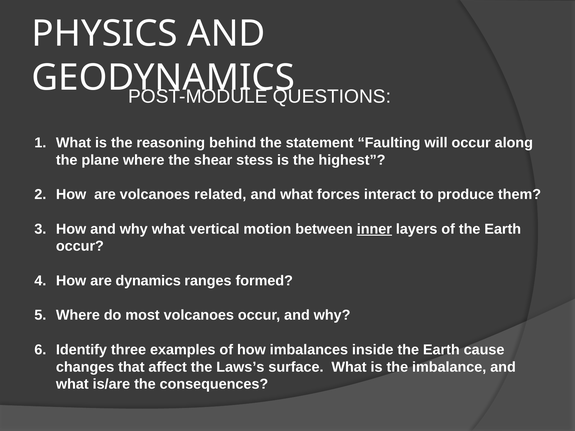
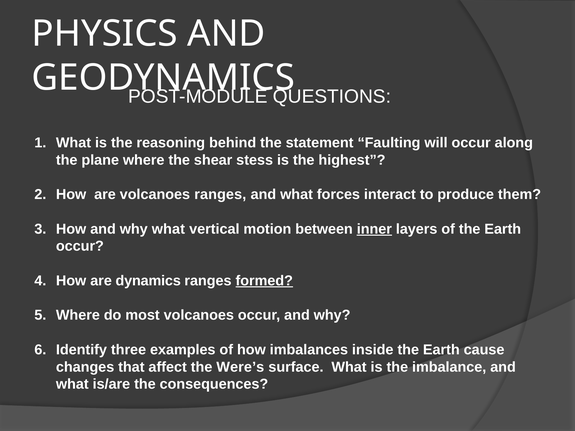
volcanoes related: related -> ranges (220, 195)
formed underline: none -> present (264, 281)
Laws’s: Laws’s -> Were’s (240, 367)
